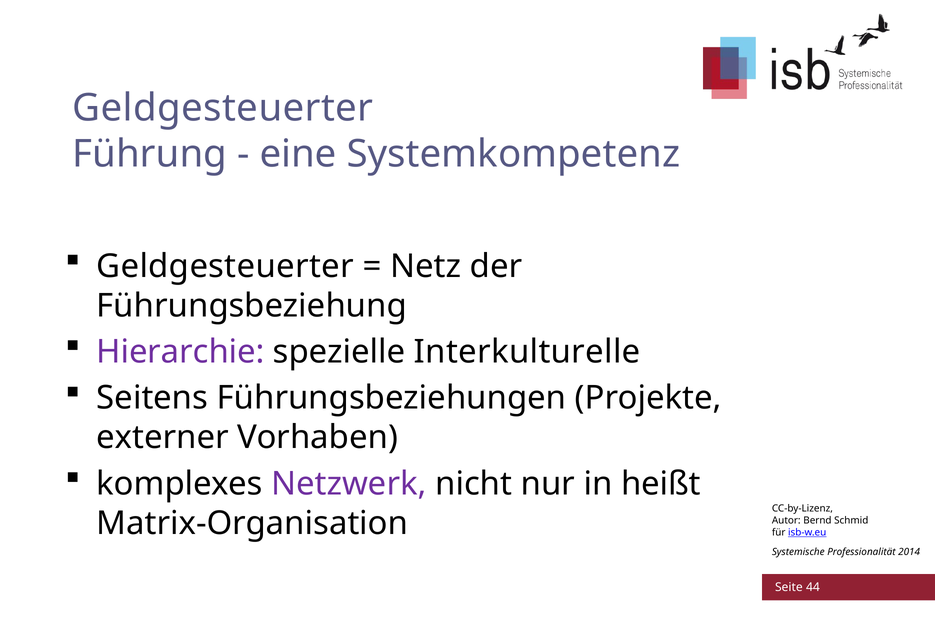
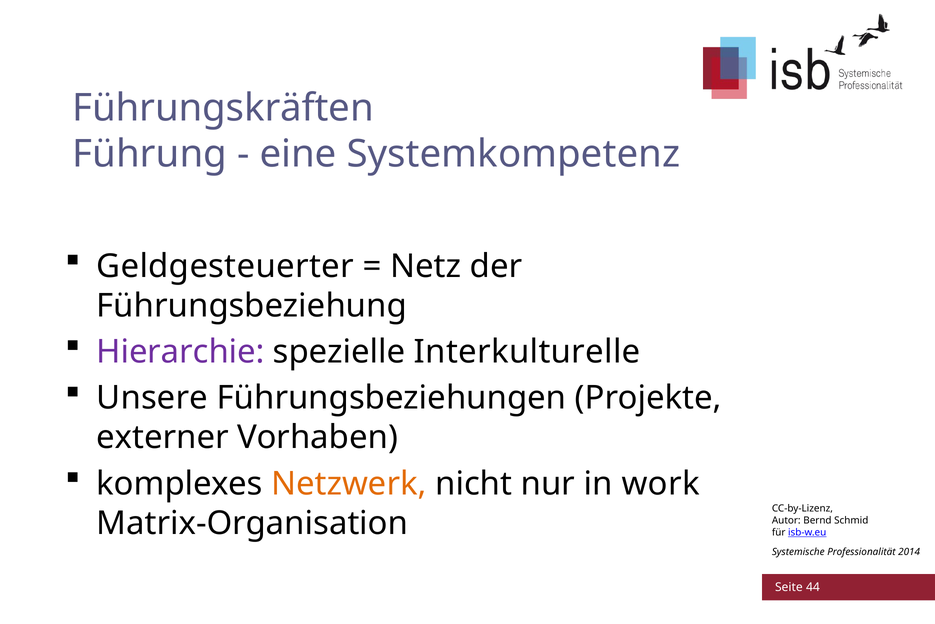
Geldgesteuerter: Geldgesteuerter -> Führungskräften (223, 108)
Seitens: Seitens -> Unsere (152, 399)
Netzwerk colour: purple -> orange (349, 484)
heißt: heißt -> work (661, 484)
